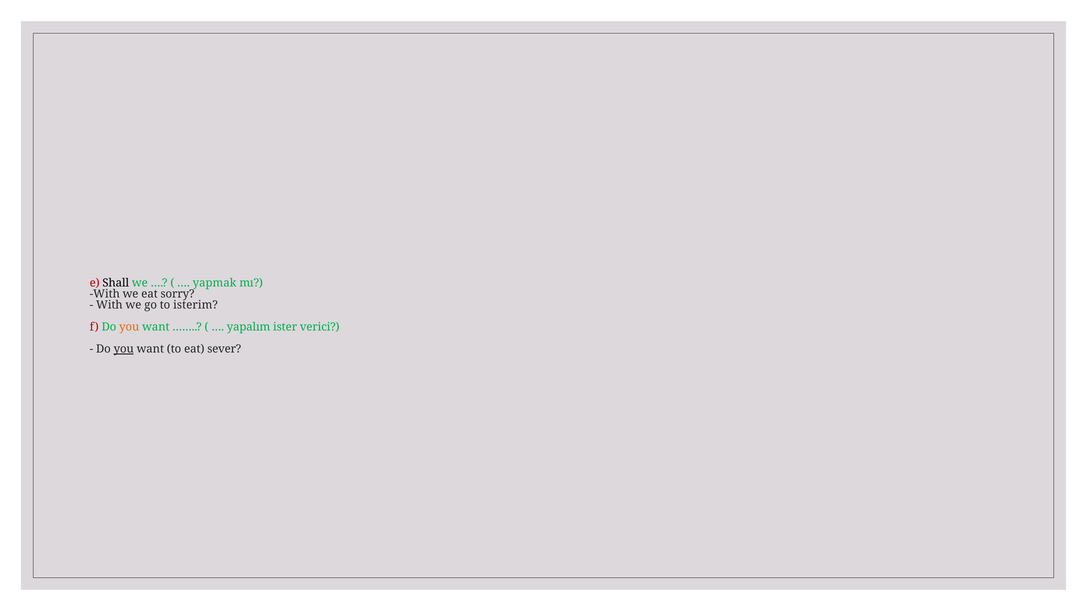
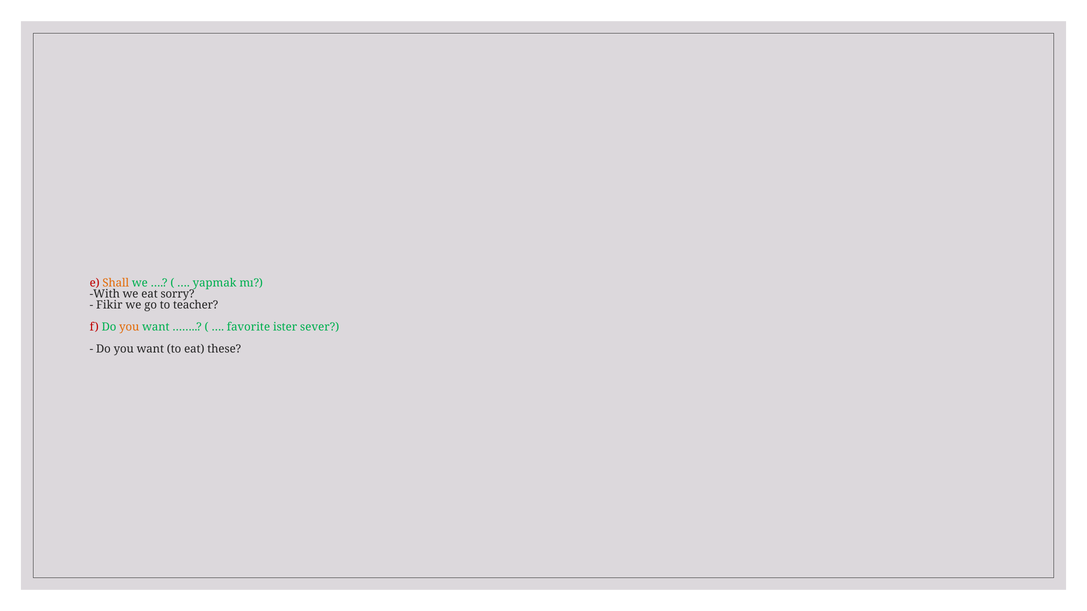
Shall colour: black -> orange (116, 283)
With: With -> Fikir (109, 305)
isterim: isterim -> teacher (196, 305)
yapalım: yapalım -> favorite (248, 327)
verici: verici -> sever (320, 327)
you underline: present -> none (124, 349)
sever: sever -> these (224, 349)
